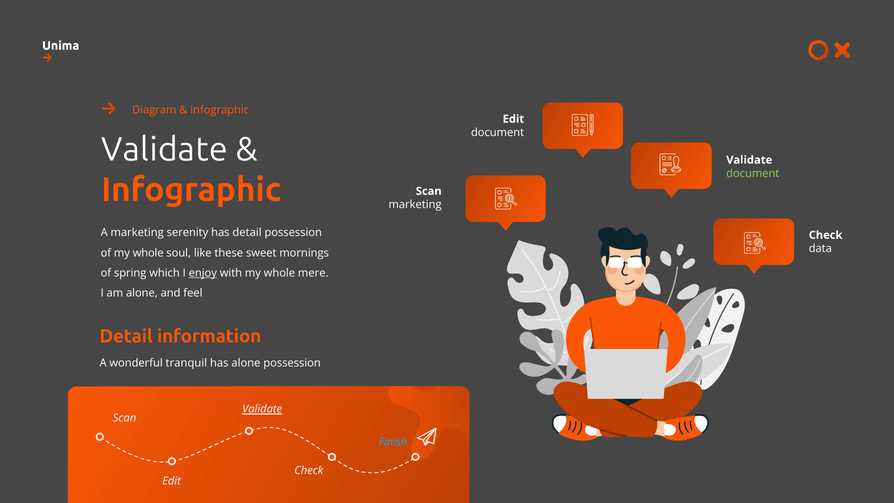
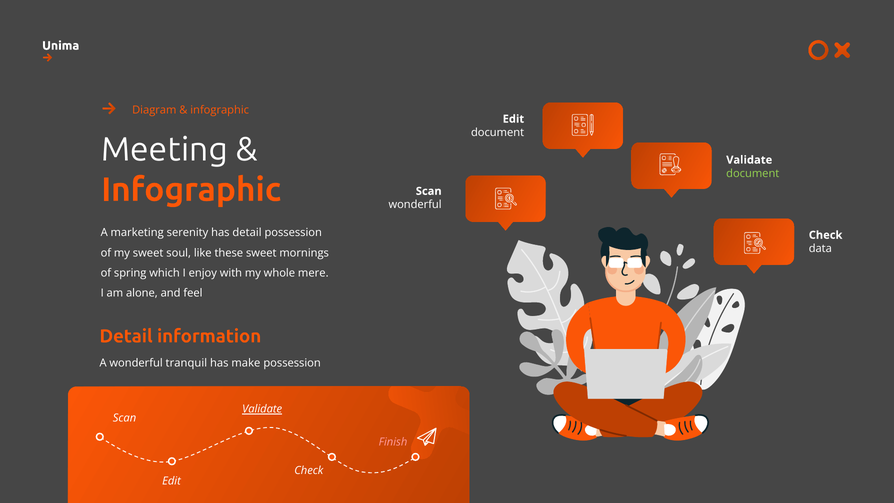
Validate: Validate -> Meeting (164, 149)
marketing: marketing -> wonderful (415, 205)
of my whole: whole -> sweet (148, 253)
enjoy underline: present -> none (203, 273)
has alone: alone -> make (246, 363)
Finish colour: light blue -> pink (393, 442)
